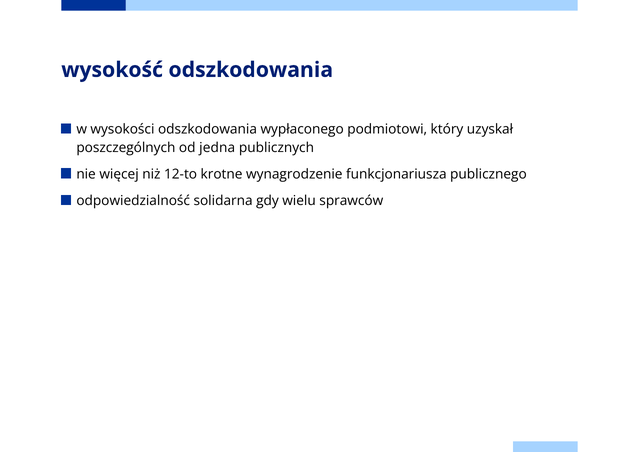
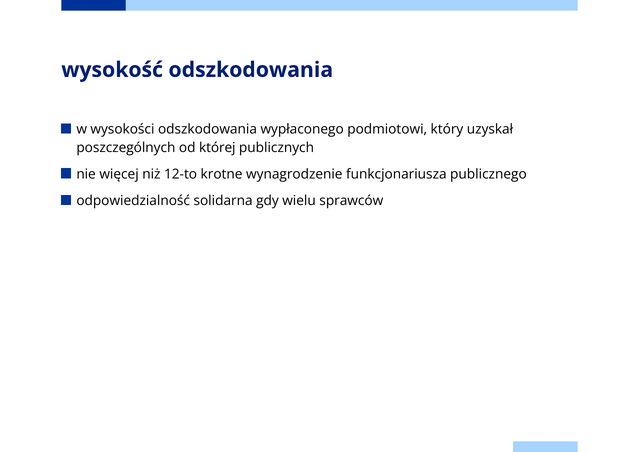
jedna: jedna -> której (217, 148)
